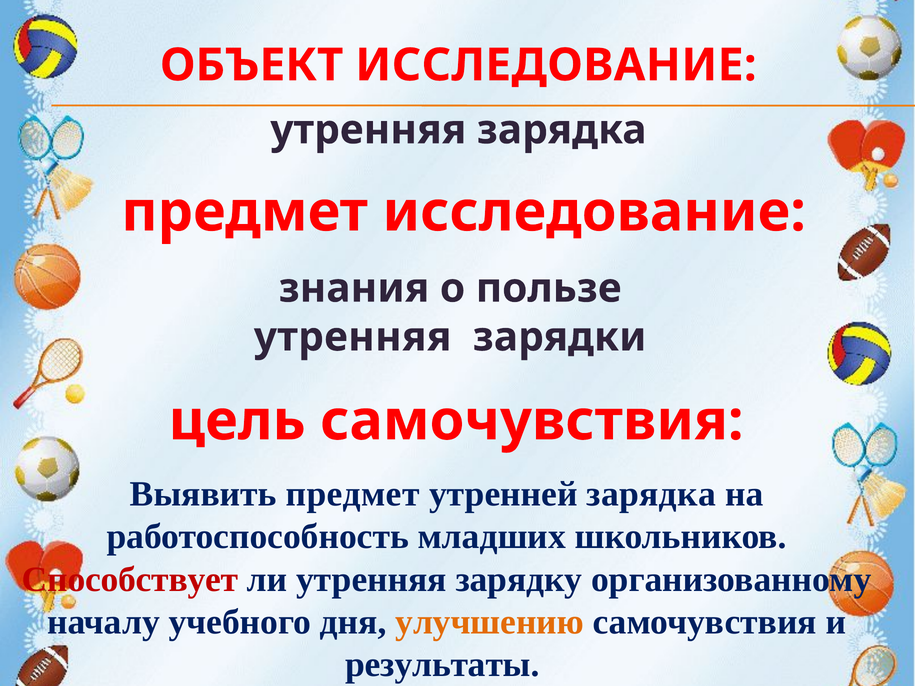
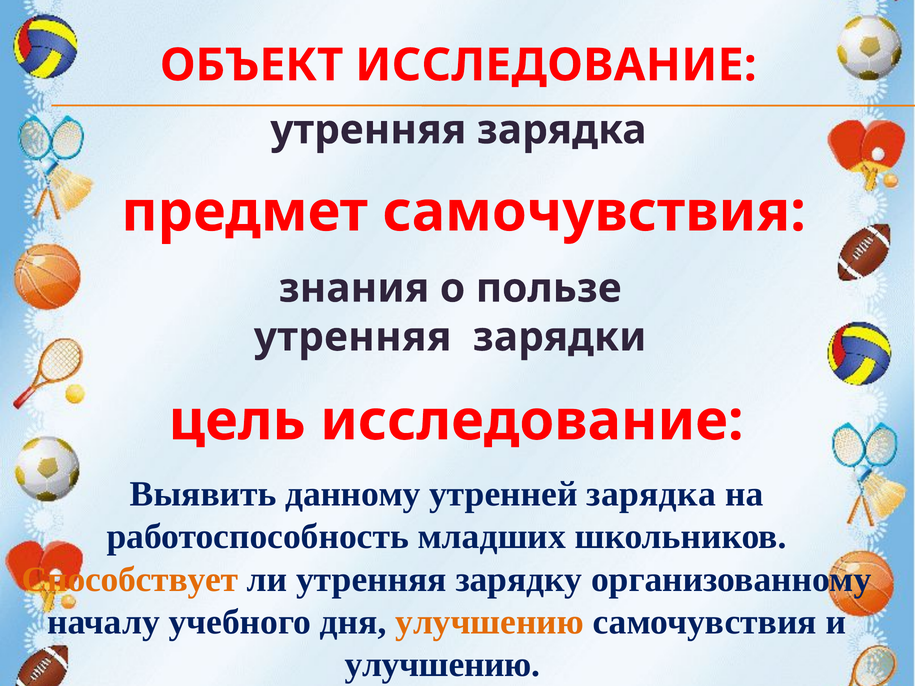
предмет исследование: исследование -> самочувствия (594, 212)
цель самочувствия: самочувствия -> исследование (532, 421)
Выявить предмет: предмет -> данному (353, 494)
Способствует colour: red -> orange (130, 580)
результаты: результаты -> улучшению (442, 665)
